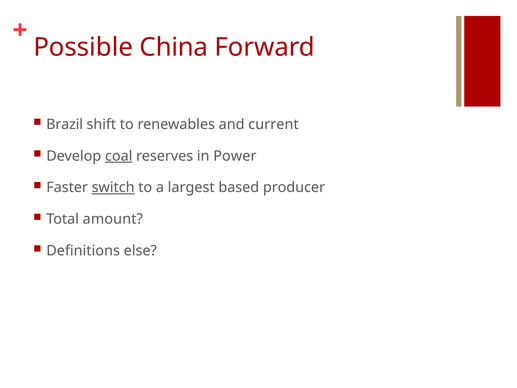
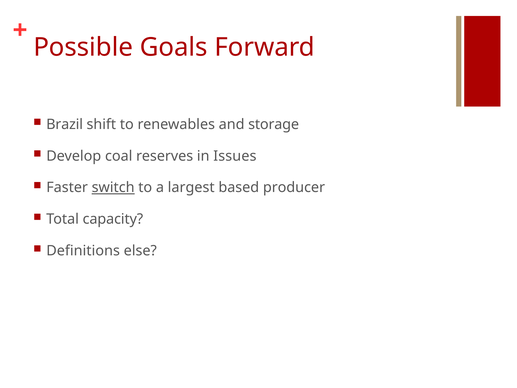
China: China -> Goals (174, 47)
current: current -> storage (274, 124)
coal underline: present -> none (119, 156)
Power: Power -> Issues (235, 156)
amount: amount -> capacity (113, 219)
